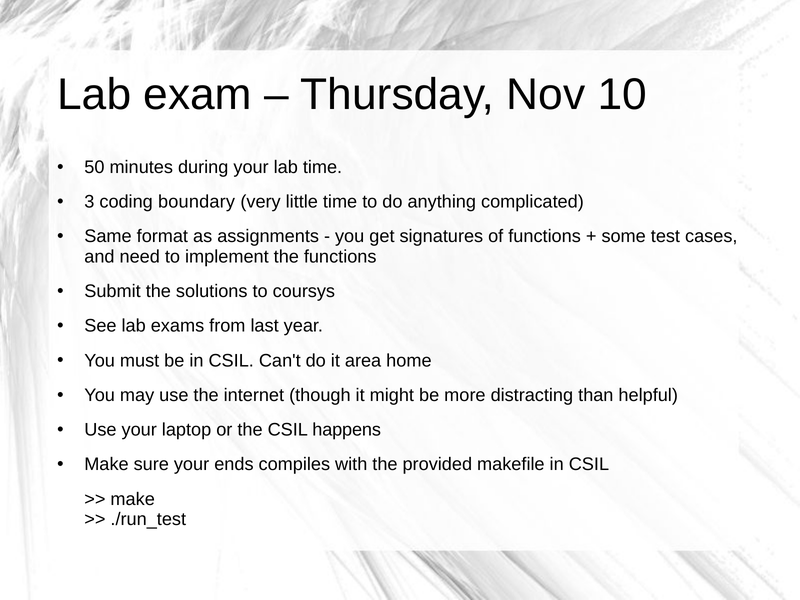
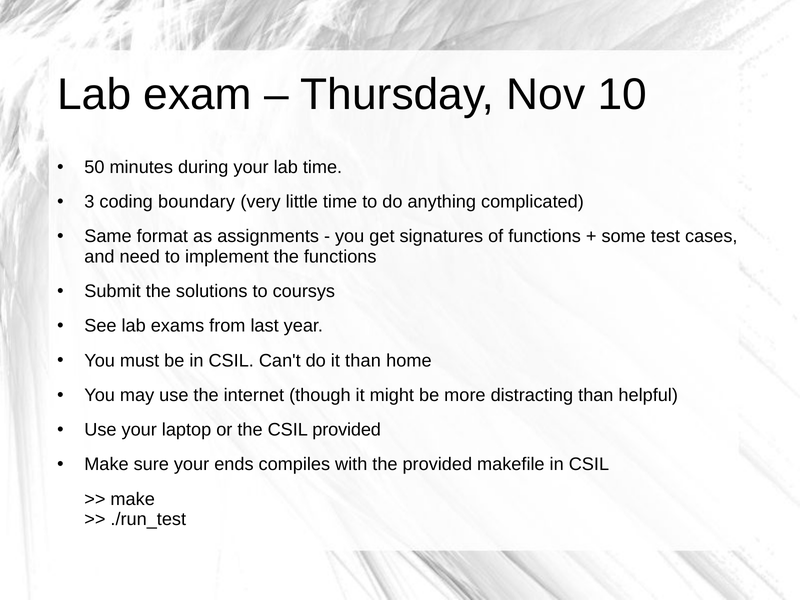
it area: area -> than (363, 361)
CSIL happens: happens -> provided (347, 430)
